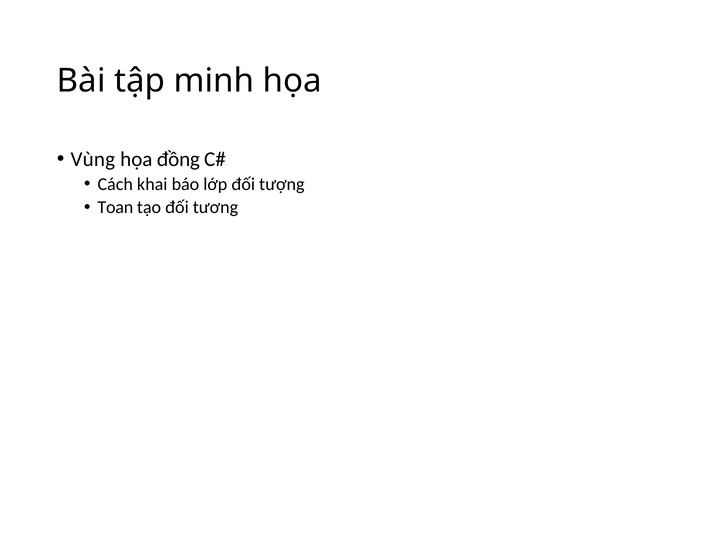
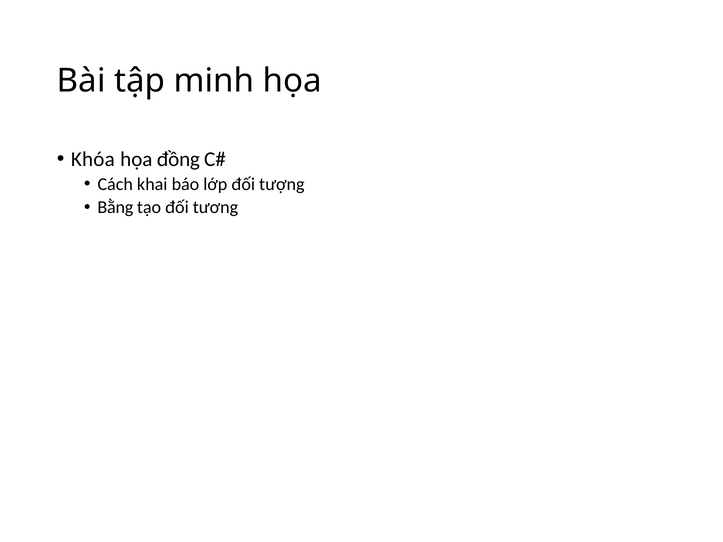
Vùng: Vùng -> Khóa (93, 159)
Toan: Toan -> Bằng (115, 207)
